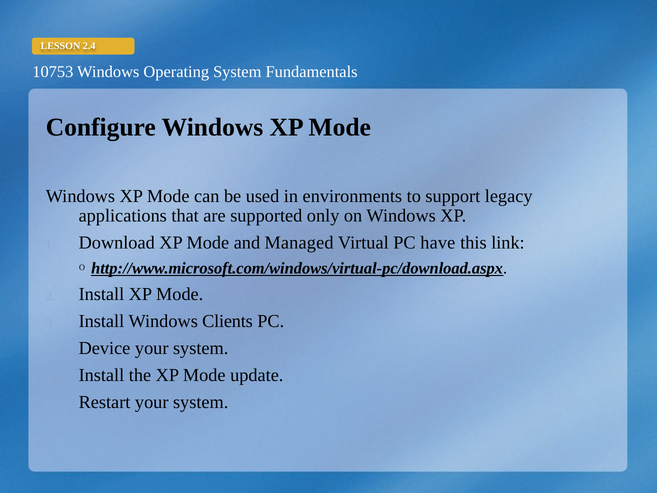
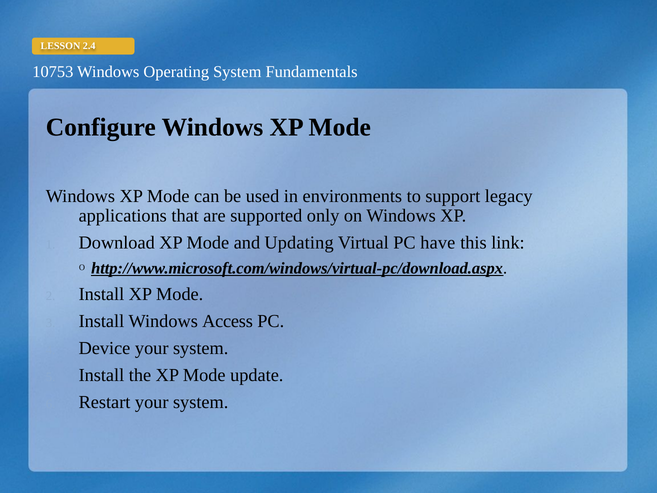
Managed: Managed -> Updating (299, 243)
Clients: Clients -> Access (228, 321)
